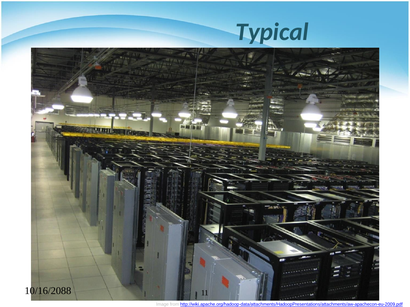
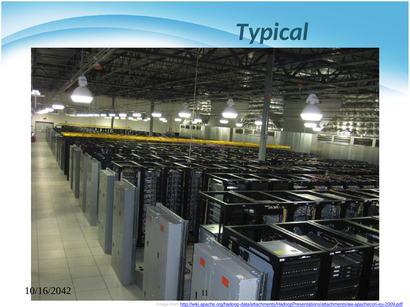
10/16/2088: 10/16/2088 -> 10/16/2042 (48, 291)
